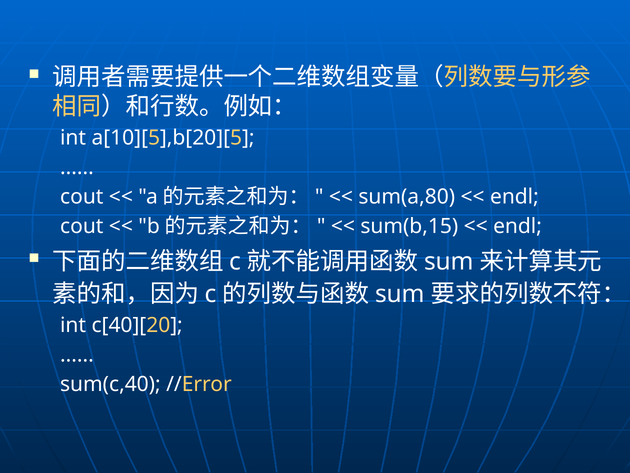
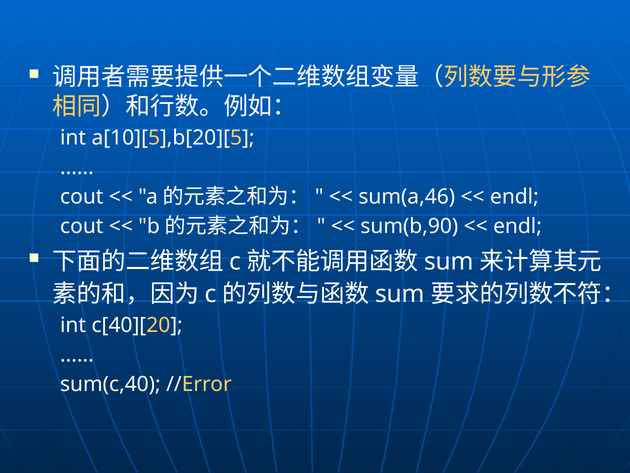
sum(a,80: sum(a,80 -> sum(a,46 (407, 197)
sum(b,15: sum(b,15 -> sum(b,90 (409, 226)
